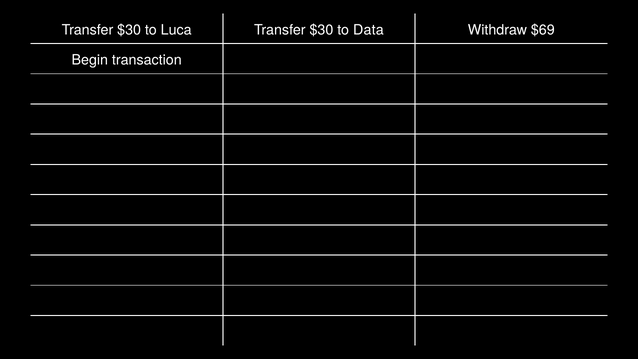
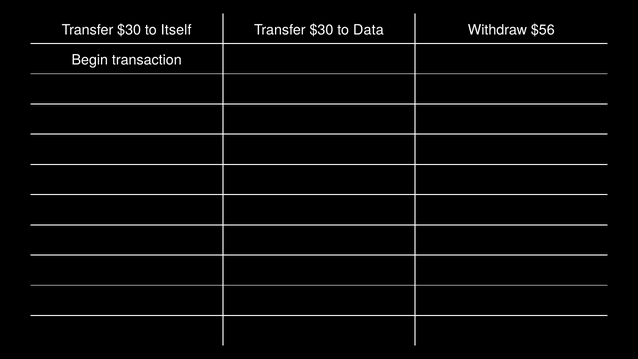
Luca: Luca -> Itself (176, 30)
$69: $69 -> $56 (543, 30)
